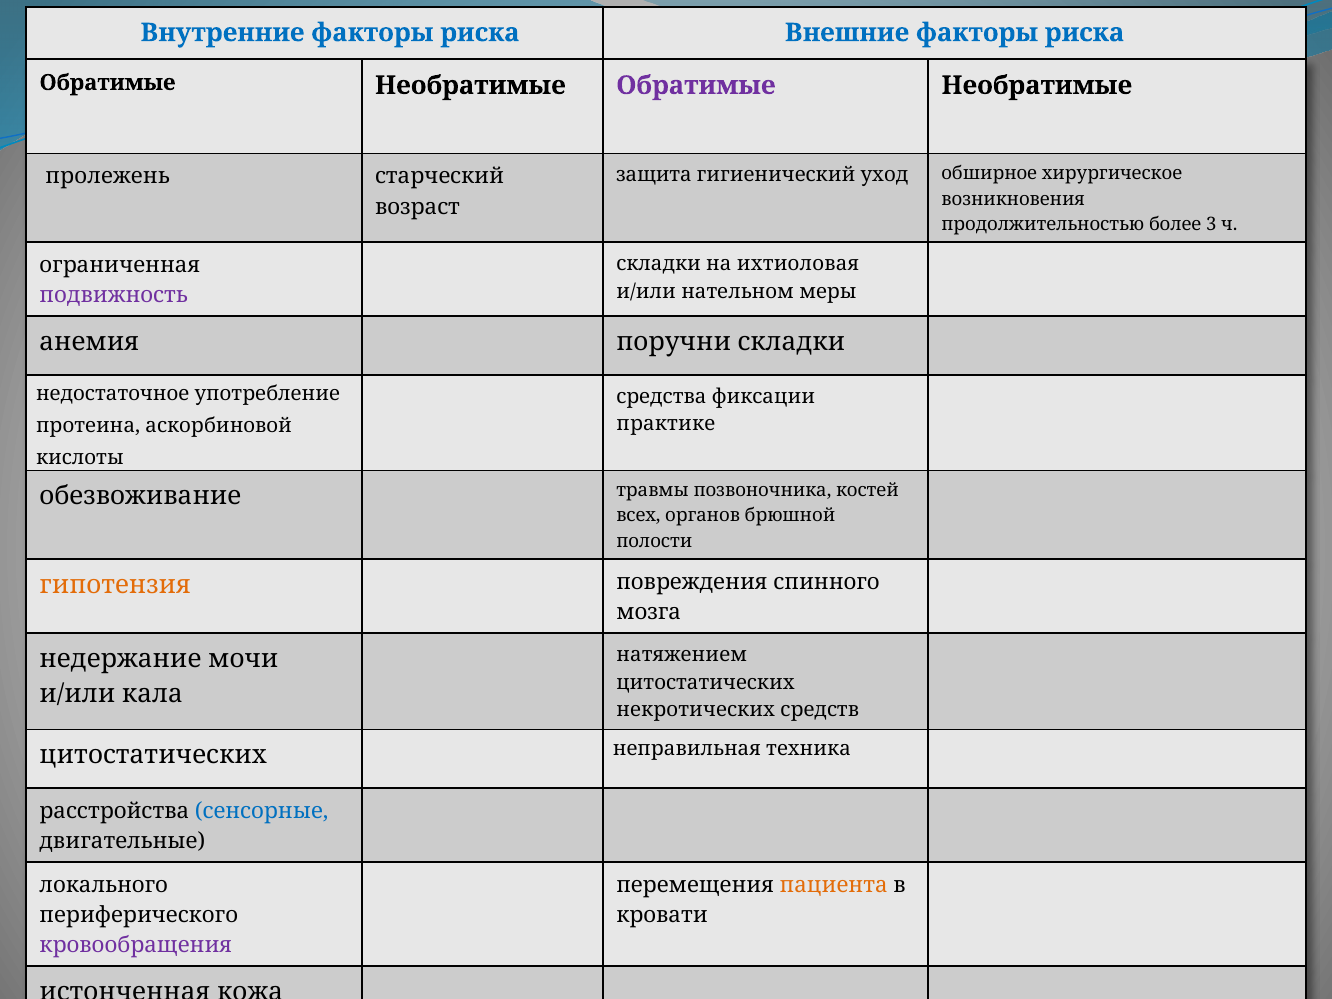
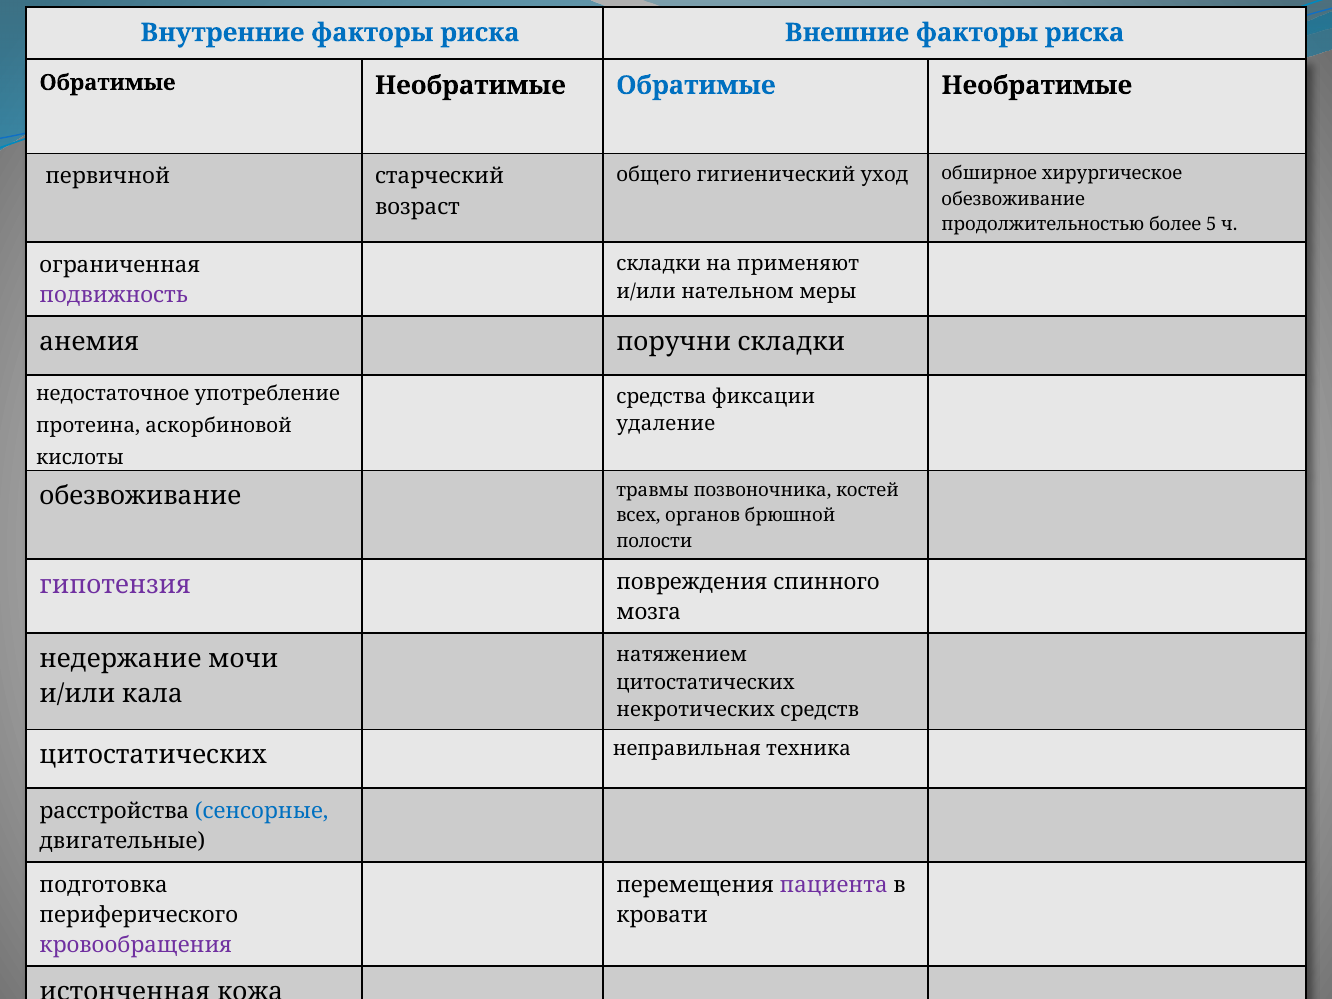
Обратимые colour: purple -> blue (696, 85)
защита: защита -> общего (654, 175)
пролежень: пролежень -> первичной (108, 177)
возникновения: возникновения -> обезвоживание (1013, 199)
3: 3 -> 5 (1211, 224)
ихтиоловая: ихтиоловая -> применяют (798, 264)
практике: практике -> удаление (666, 424)
гипотензия colour: orange -> purple (115, 585)
локального: локального -> подготовка (104, 885)
пациента colour: orange -> purple (834, 885)
